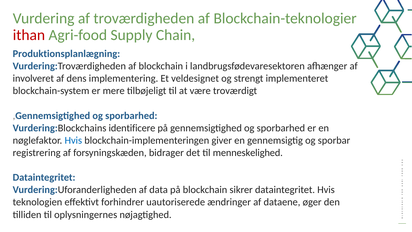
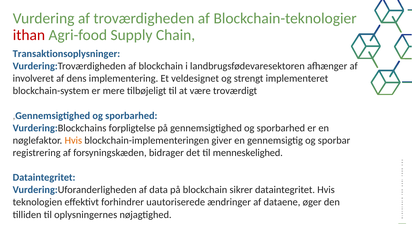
Produktionsplanlægning: Produktionsplanlægning -> Transaktionsoplysninger (66, 54)
identificere: identificere -> forpligtelse (132, 128)
Hvis colour: blue -> orange (73, 140)
